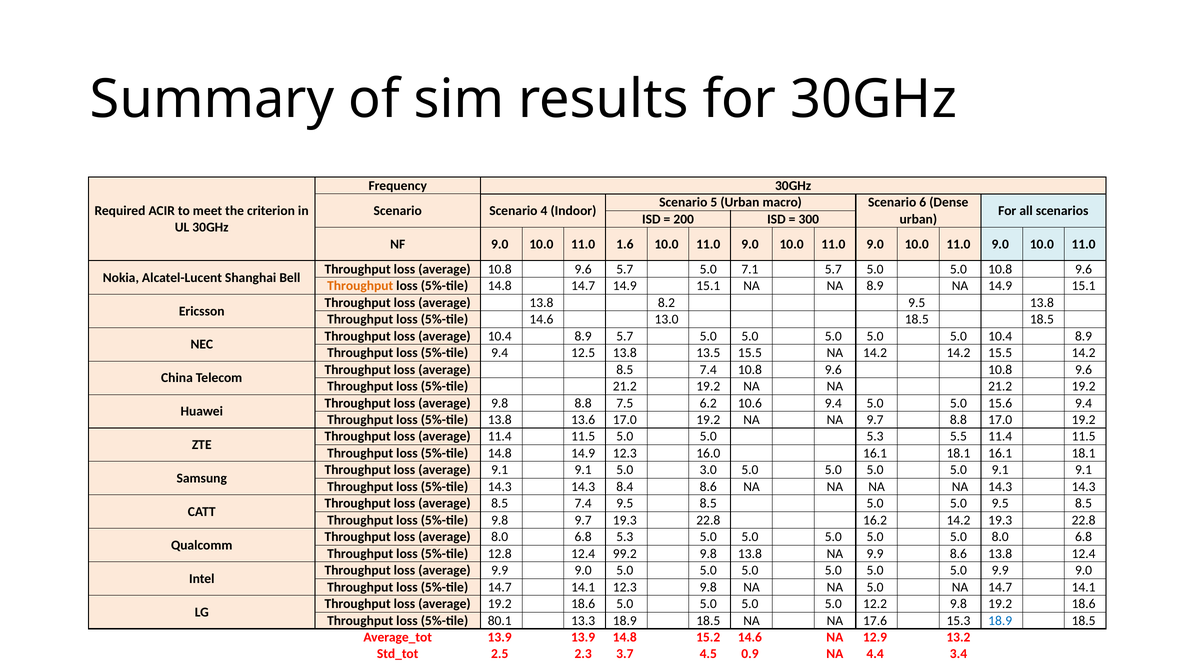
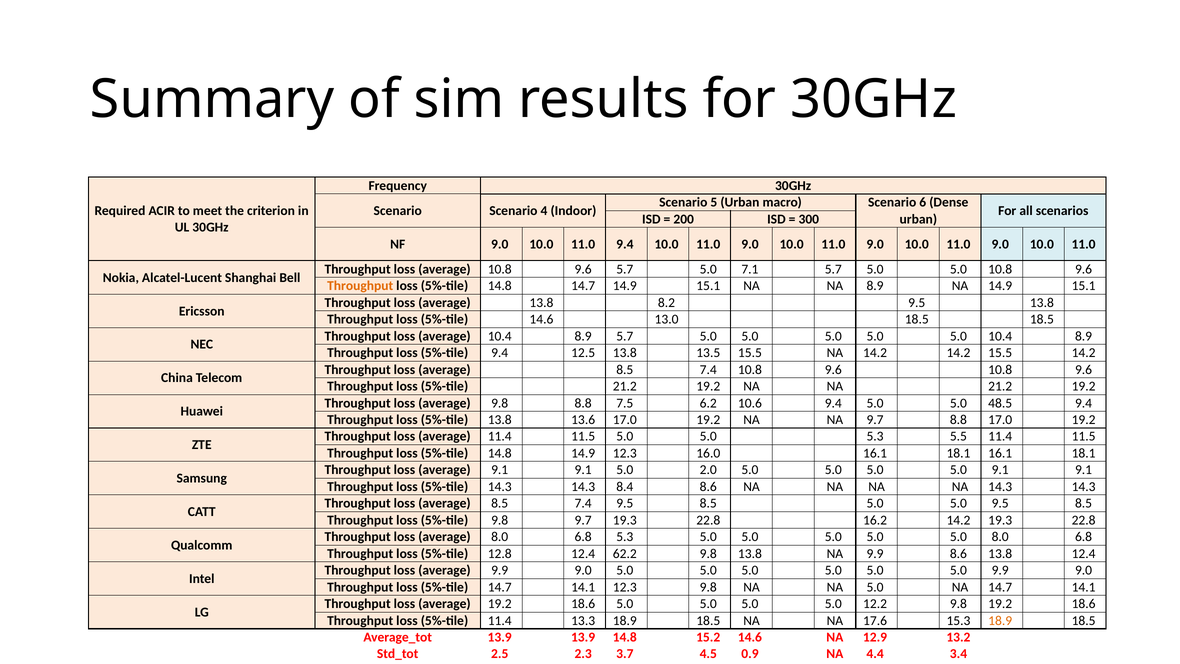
11.0 1.6: 1.6 -> 9.4 (625, 244)
15.6: 15.6 -> 48.5 (1000, 403)
3.0: 3.0 -> 2.0 (708, 470)
99.2: 99.2 -> 62.2 (625, 553)
5%-tile 80.1: 80.1 -> 11.4 (500, 620)
18.9 colour: blue -> orange (1000, 620)
